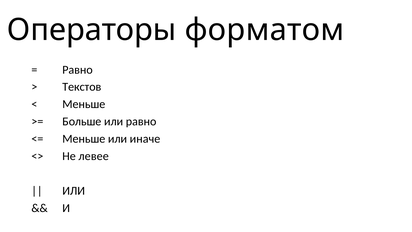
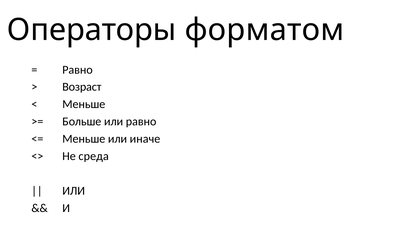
Текстов: Текстов -> Возраст (82, 87)
левее: левее -> среда (94, 156)
